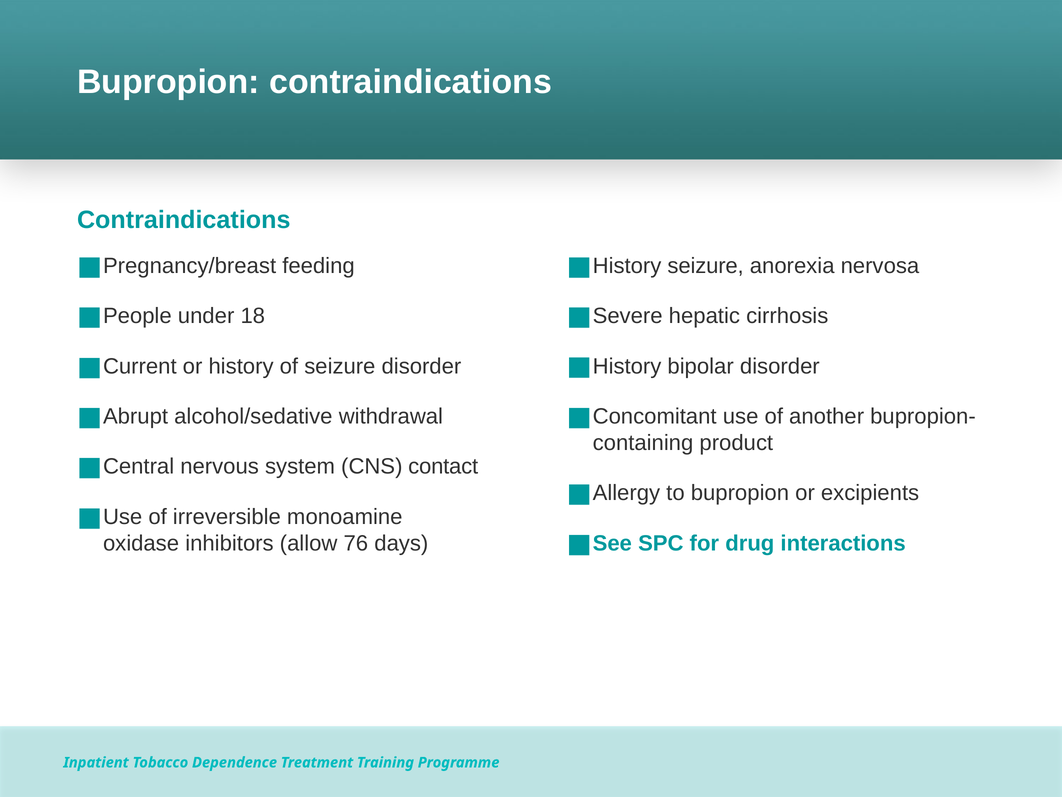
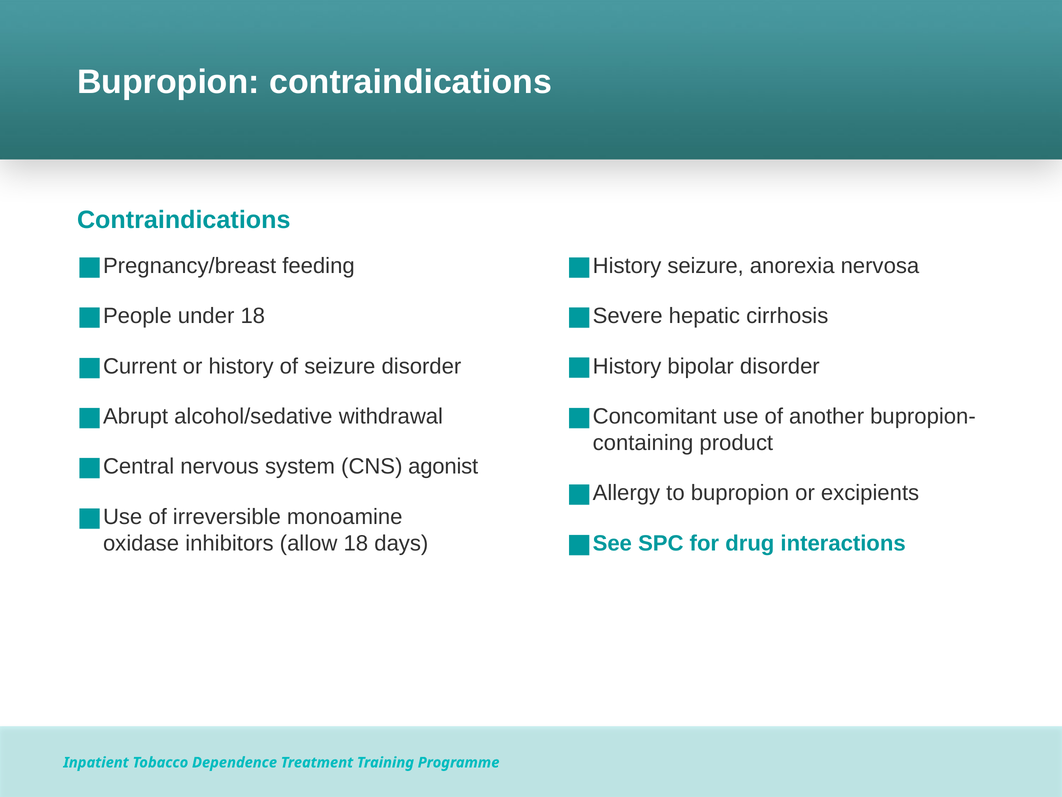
contact: contact -> agonist (443, 466)
allow 76: 76 -> 18 (356, 543)
